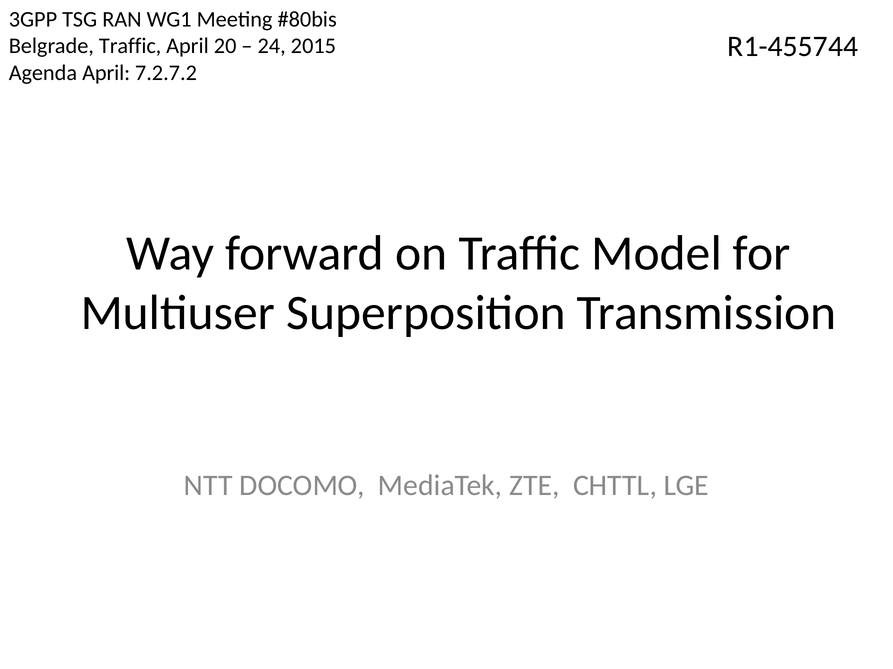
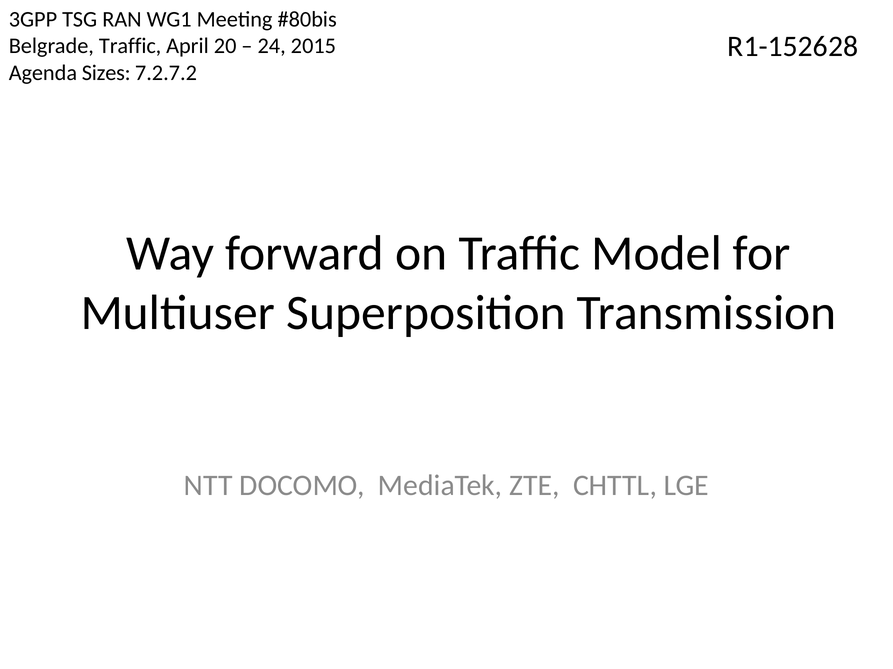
R1-455744: R1-455744 -> R1-152628 (793, 46)
Agenda April: April -> Sizes (106, 73)
